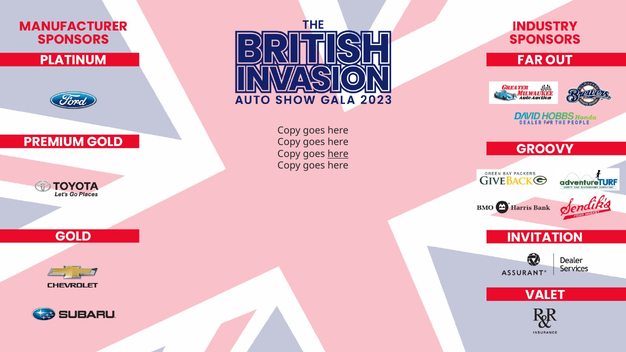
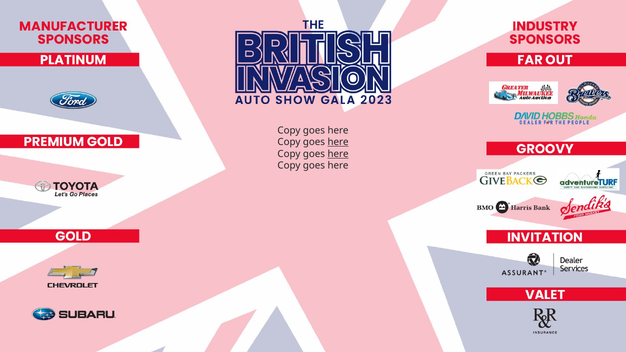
here underline: none -> present (338, 142)
